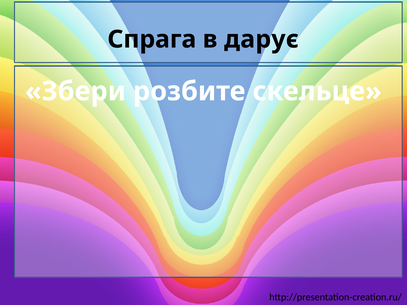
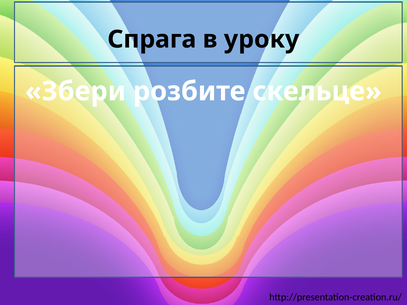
дарує: дарує -> уроку (262, 39)
